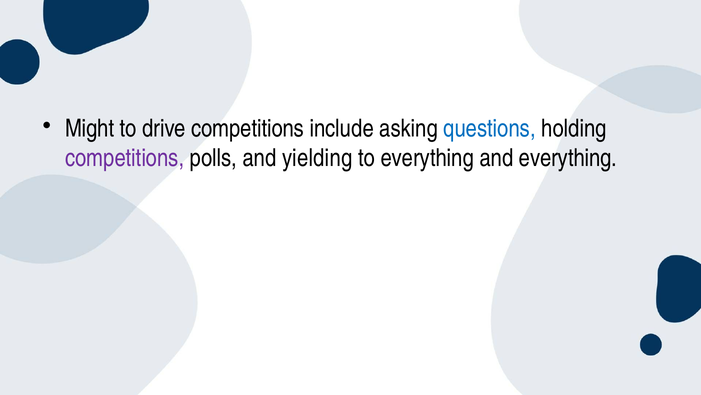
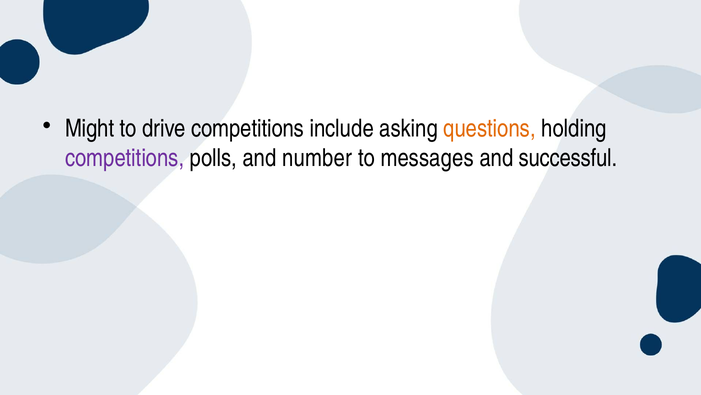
questions colour: blue -> orange (490, 128)
yielding: yielding -> number (317, 158)
to everything: everything -> messages (427, 158)
and everything: everything -> successful (568, 158)
